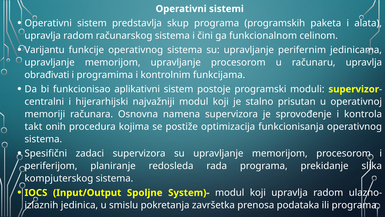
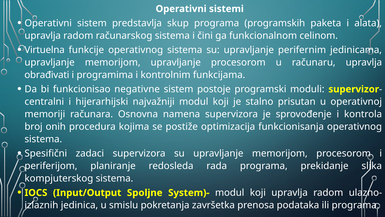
Varijantu: Varijantu -> Virtuelna (45, 50)
aplikativni: aplikativni -> negativne (137, 89)
takt: takt -> broj (34, 126)
